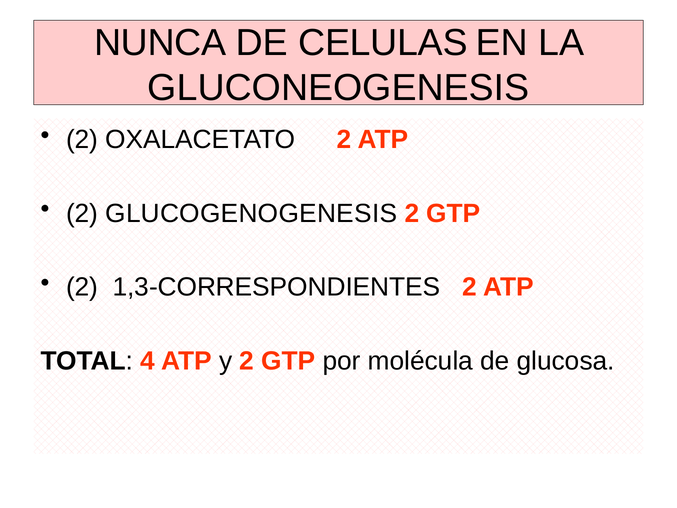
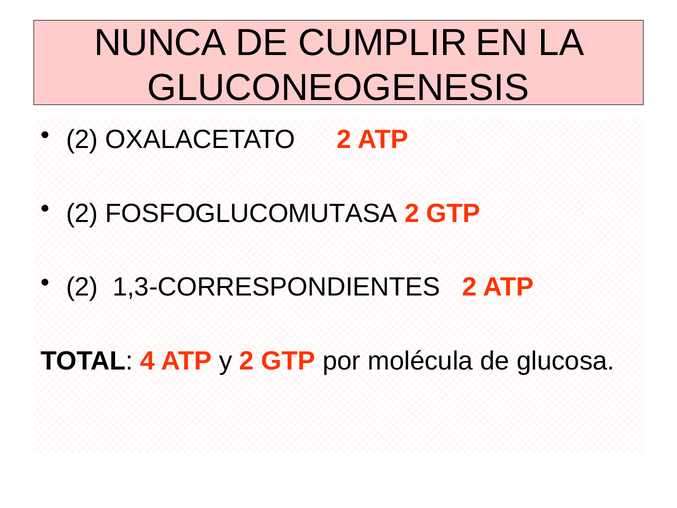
CELULAS: CELULAS -> CUMPLIR (383, 43)
GLUCOGENOGENESIS: GLUCOGENOGENESIS -> FOSFOGLUCOMUTASA (251, 213)
